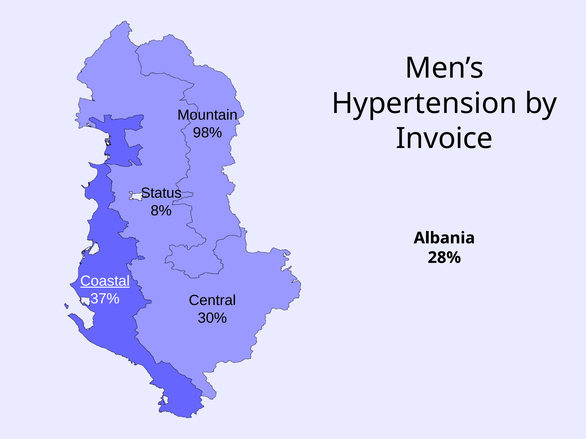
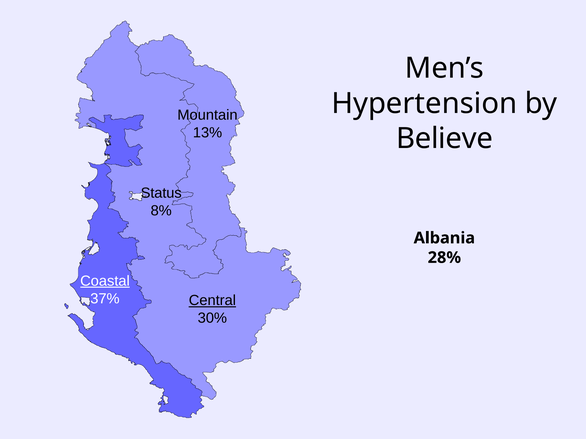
98%: 98% -> 13% (208, 133)
Invoice: Invoice -> Believe (445, 139)
Central underline: none -> present (212, 301)
